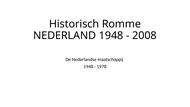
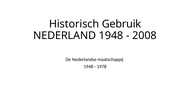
Romme: Romme -> Gebruik (121, 24)
